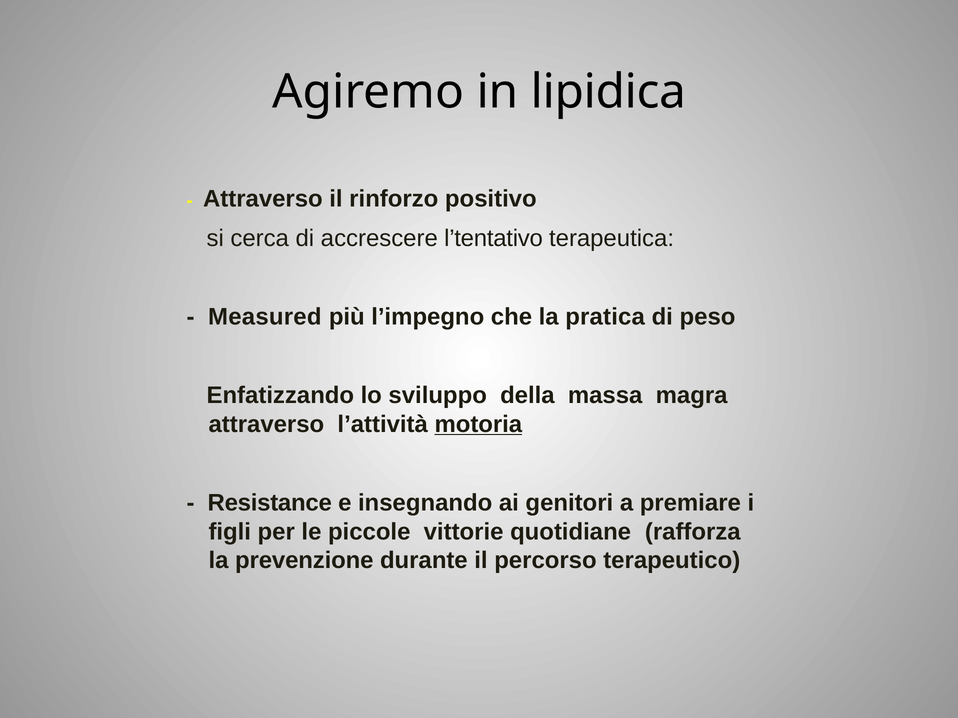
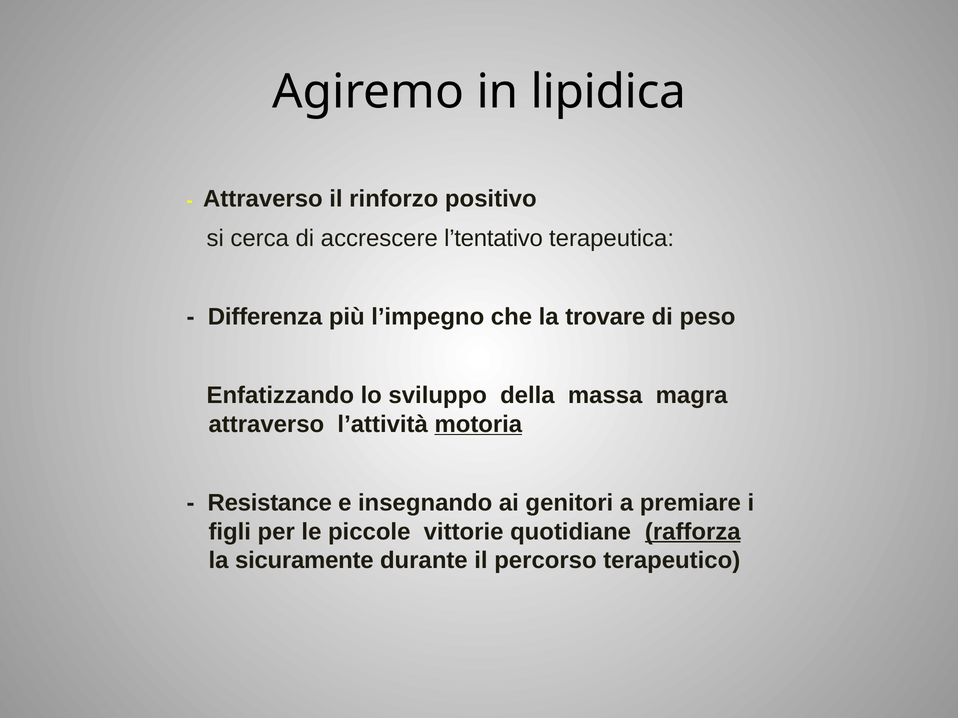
Measured: Measured -> Differenza (265, 317)
pratica: pratica -> trovare (605, 317)
rafforza underline: none -> present (693, 532)
prevenzione: prevenzione -> sicuramente (304, 561)
